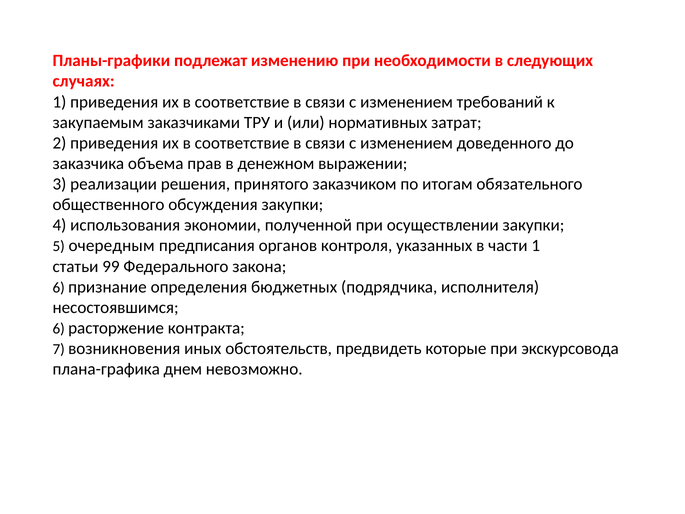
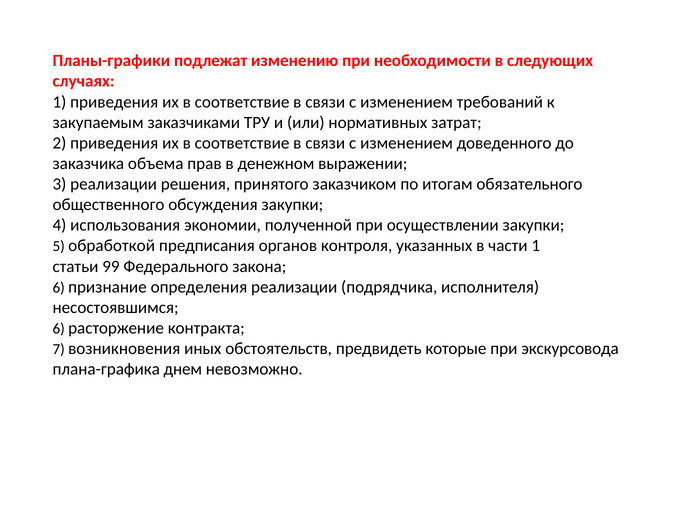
очередным: очередным -> обработкой (112, 246)
определения бюджетных: бюджетных -> реализации (294, 287)
